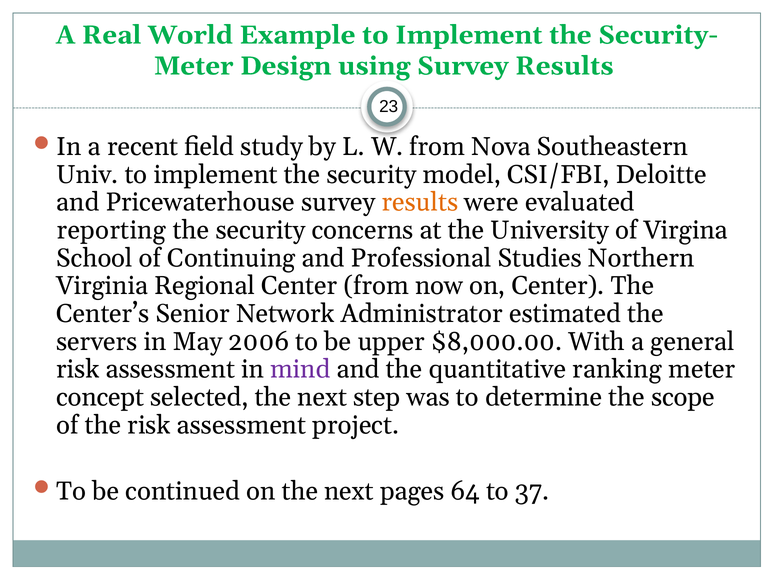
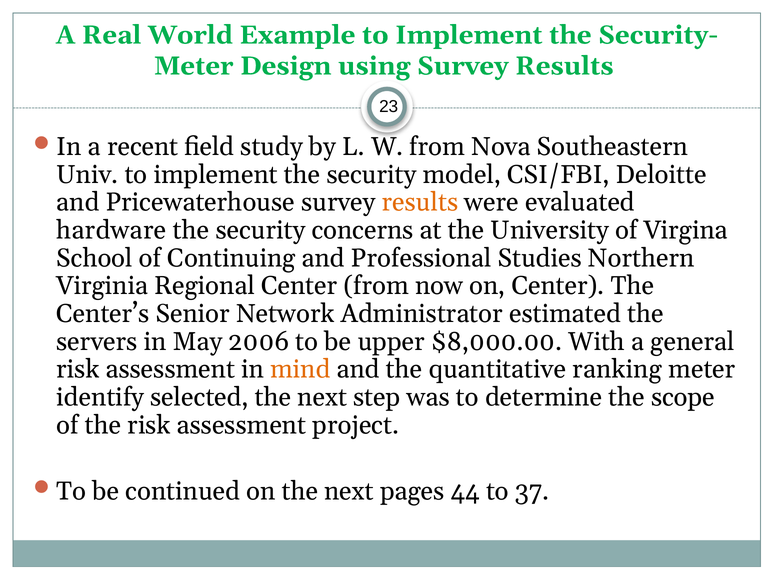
reporting: reporting -> hardware (111, 230)
mind colour: purple -> orange (300, 370)
concept: concept -> identify (100, 398)
64: 64 -> 44 (465, 491)
